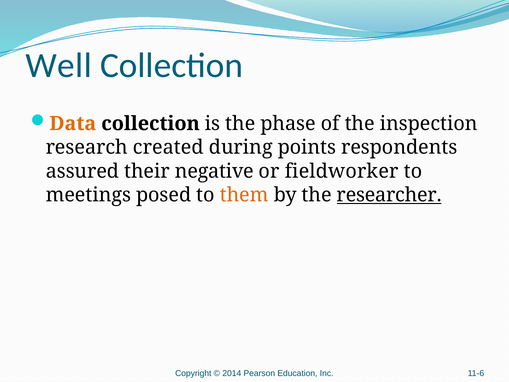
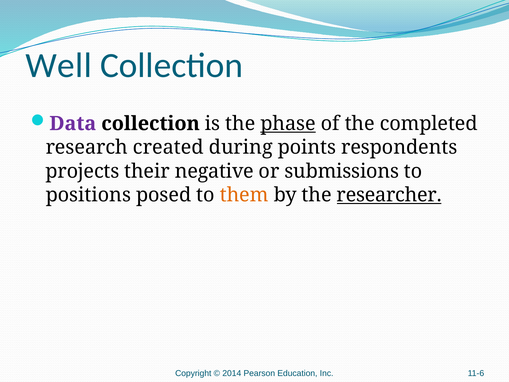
Data colour: orange -> purple (73, 124)
phase underline: none -> present (288, 124)
inspection: inspection -> completed (429, 124)
assured: assured -> projects (82, 171)
fieldworker: fieldworker -> submissions (342, 171)
meetings: meetings -> positions (88, 195)
